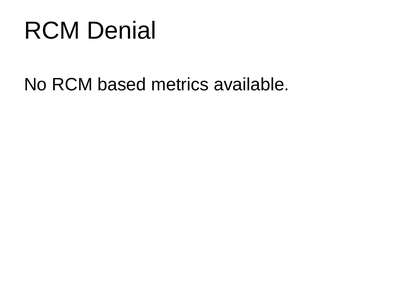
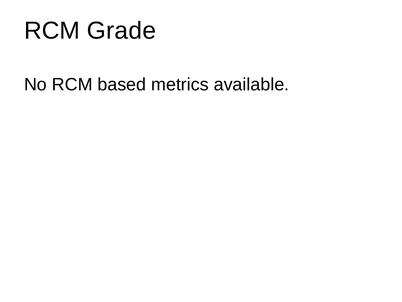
Denial: Denial -> Grade (121, 31)
